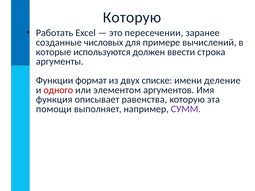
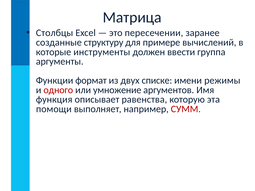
Которую: Которую -> Матрица (132, 17)
Работать: Работать -> Столбцы (55, 33)
числовых: числовых -> структуру (104, 42)
используются: используются -> инструменты (102, 52)
строка: строка -> группа (211, 52)
деление: деление -> режимы (222, 81)
элементом: элементом -> умножение (117, 90)
СУММ colour: purple -> red (186, 109)
